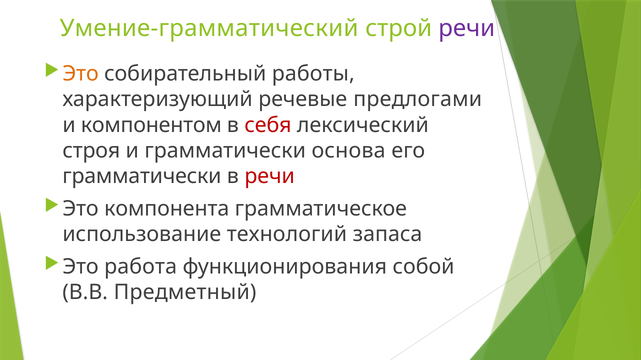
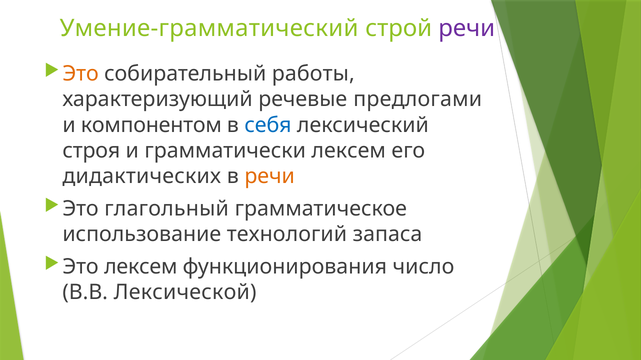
себя colour: red -> blue (268, 125)
грамматически основа: основа -> лексем (349, 151)
грамматически: грамматически -> дидактических (142, 177)
речи colour: red -> orange (270, 177)
компонента: компонента -> глагольный (167, 209)
Это работа: работа -> лексем (141, 267)
собой: собой -> число (423, 267)
Предметный: Предметный -> Лексической (185, 293)
